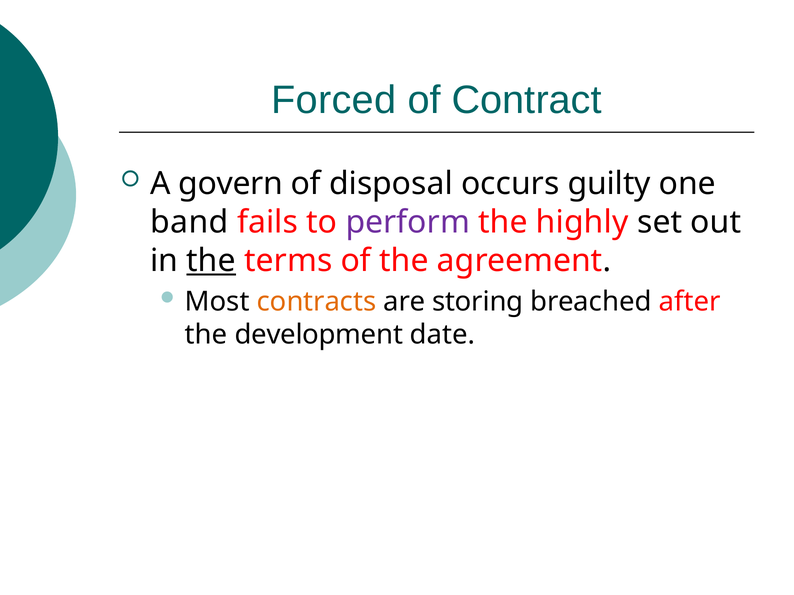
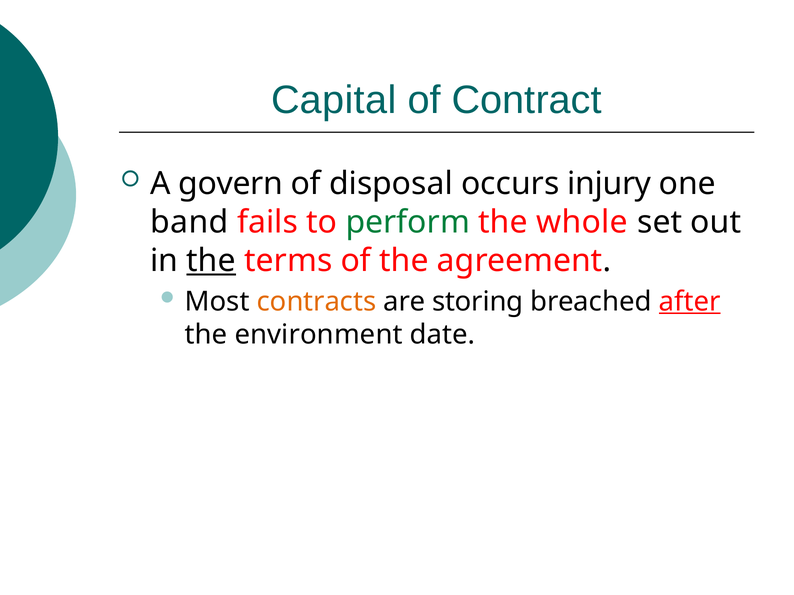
Forced: Forced -> Capital (334, 100)
guilty: guilty -> injury (609, 184)
perform colour: purple -> green (408, 222)
highly: highly -> whole (582, 222)
after underline: none -> present (690, 302)
development: development -> environment (319, 335)
